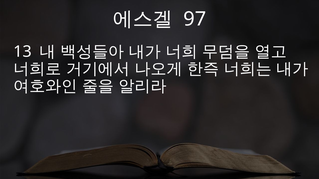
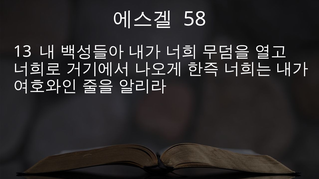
97: 97 -> 58 (195, 19)
